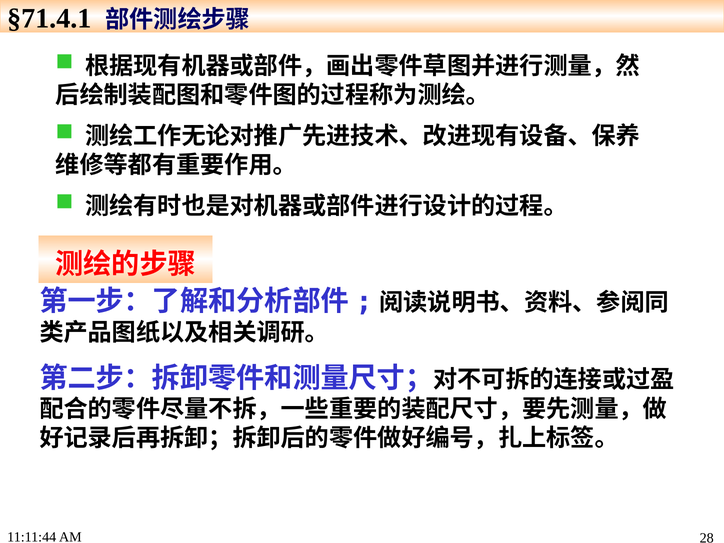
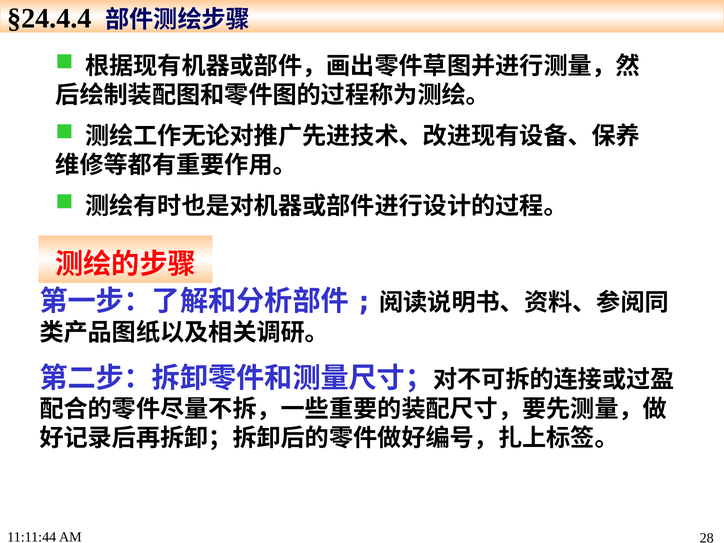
§71.4.1: §71.4.1 -> §24.4.4 (49, 19)
